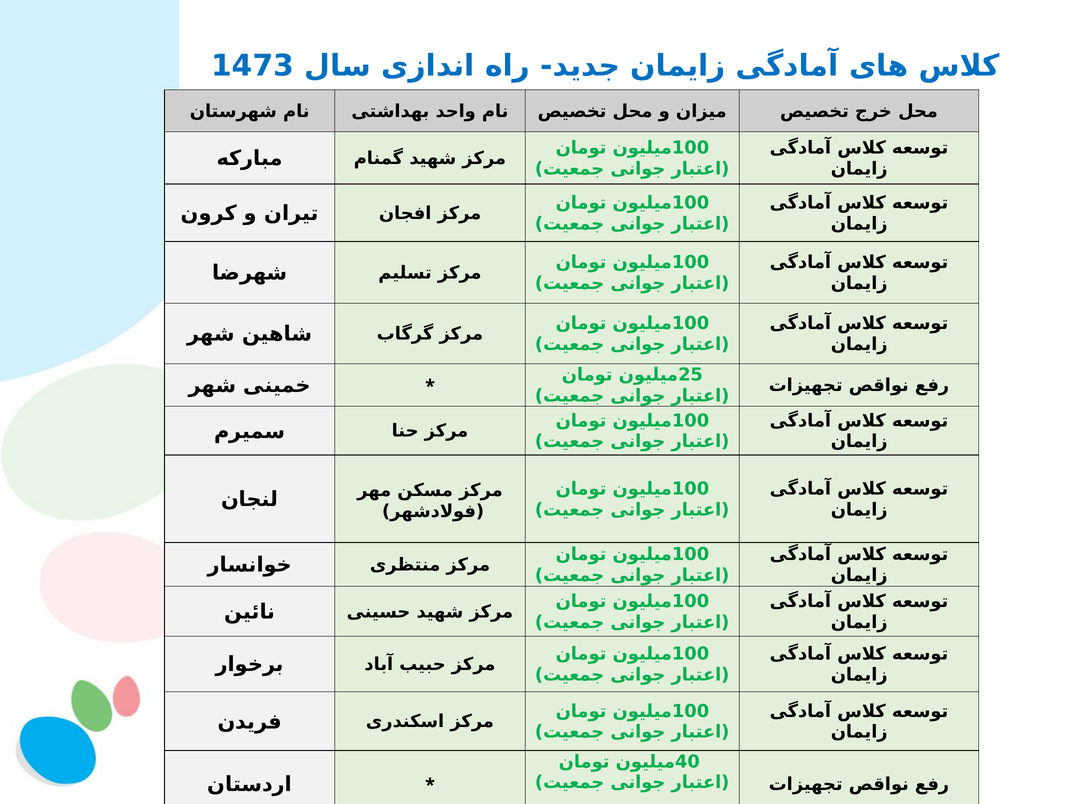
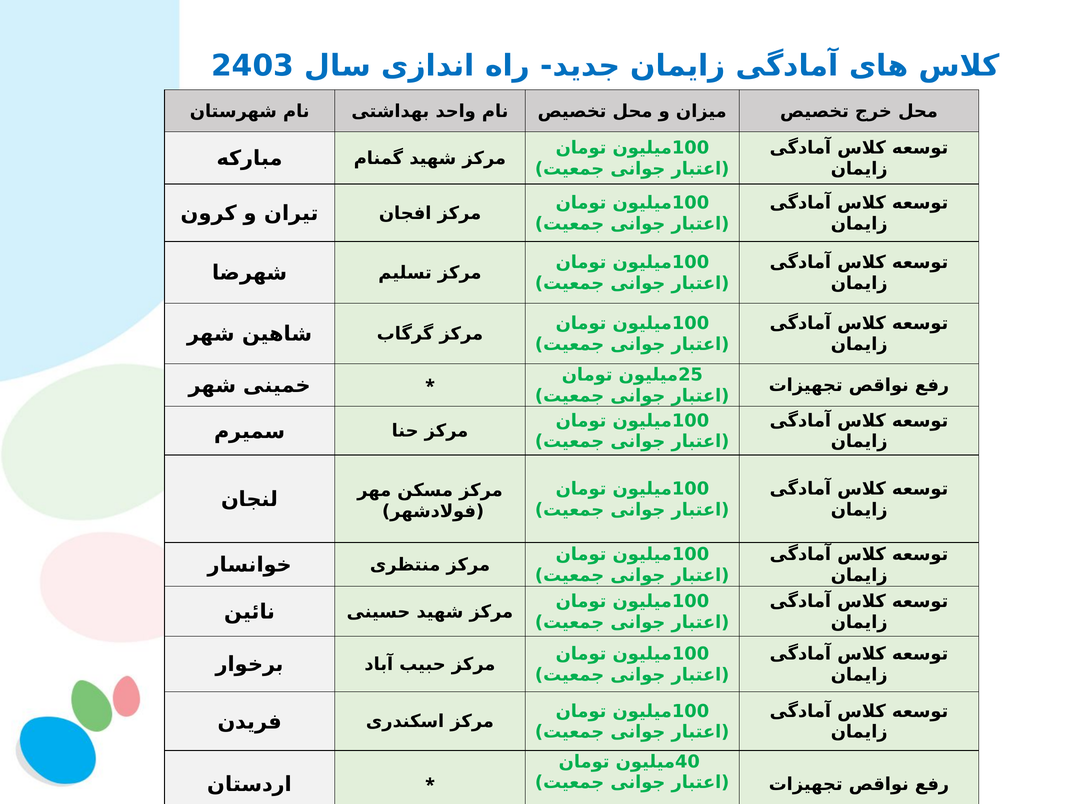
1473: 1473 -> 2403 (253, 66)
